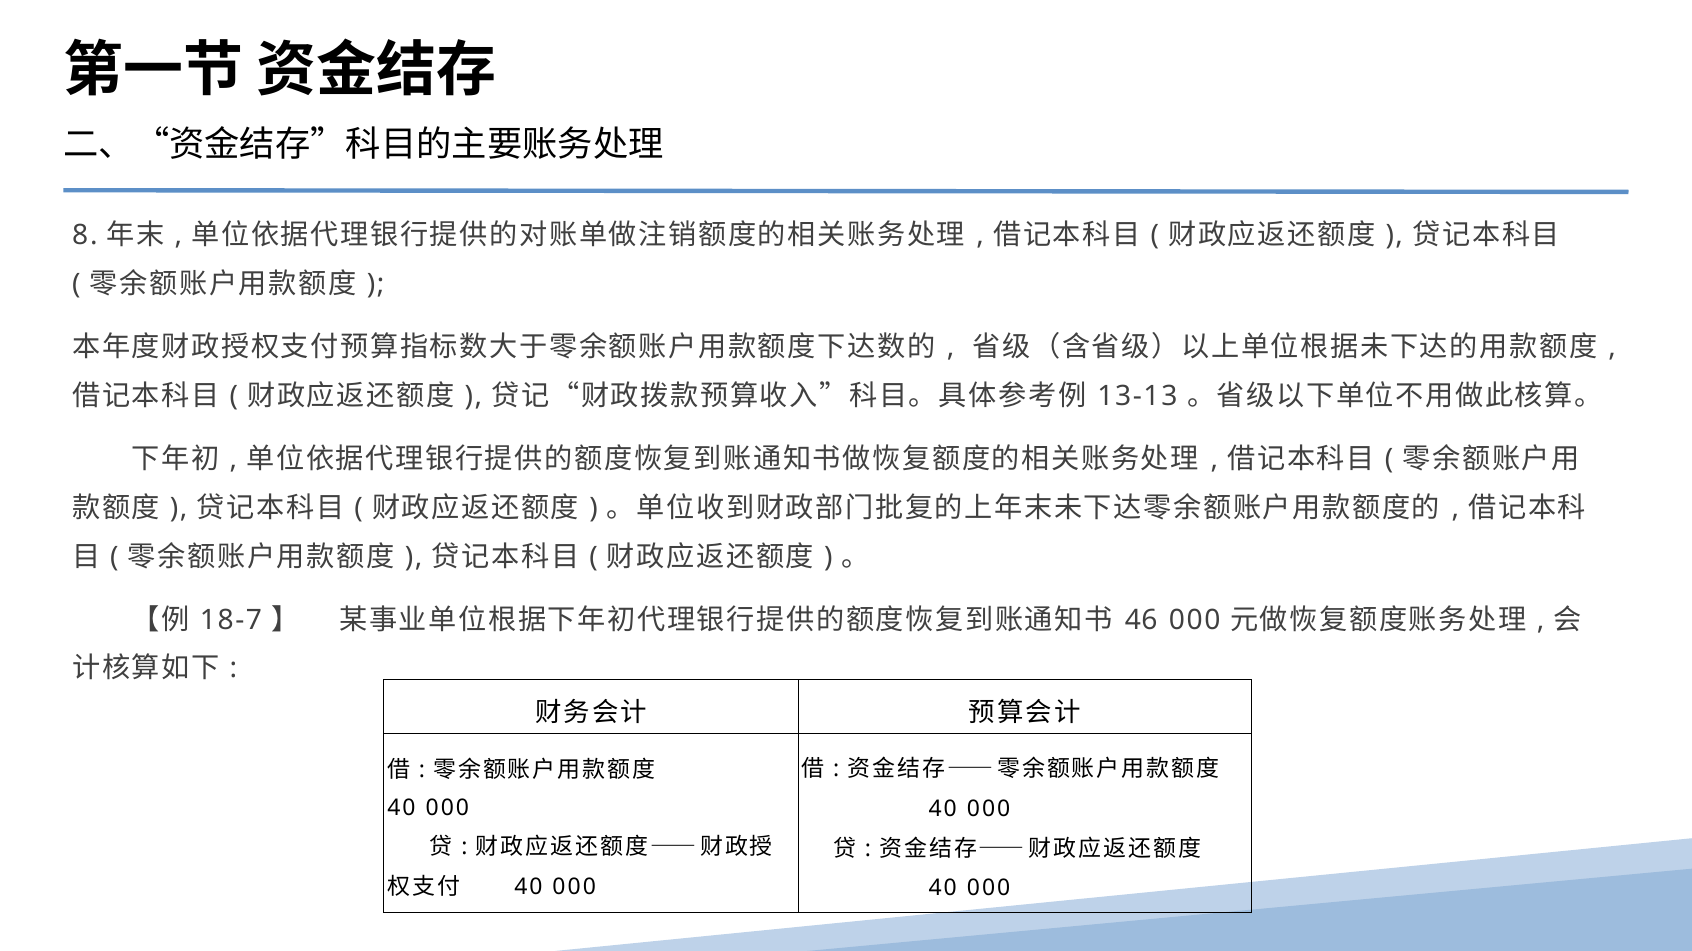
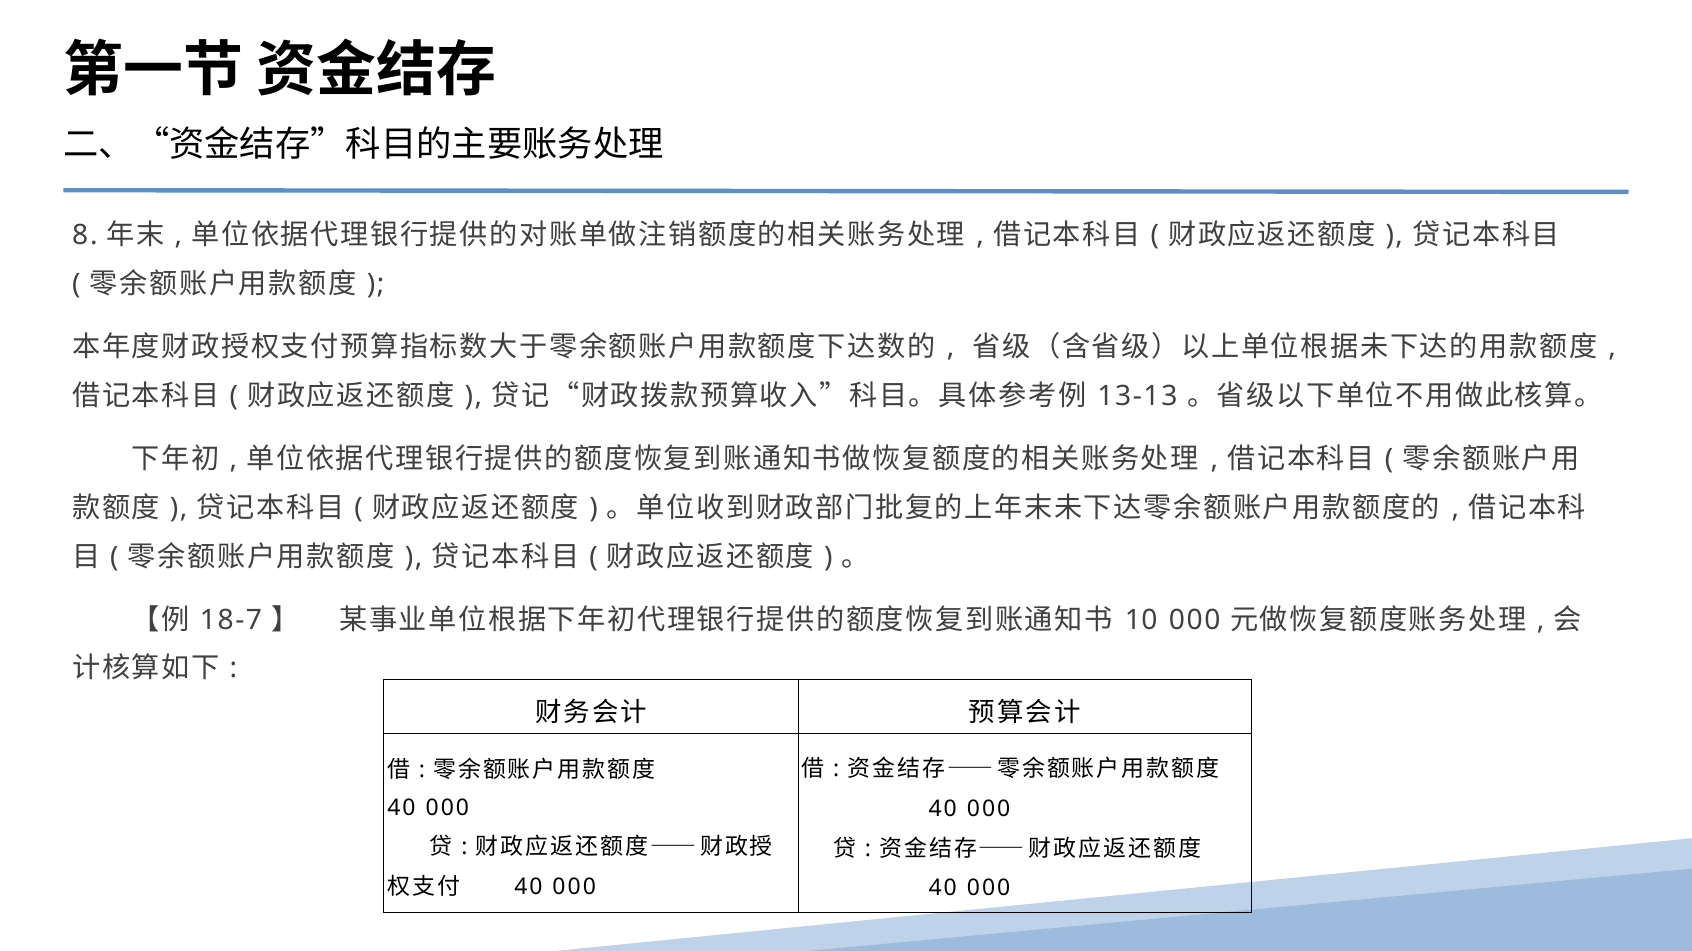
46: 46 -> 10 (1141, 620)
